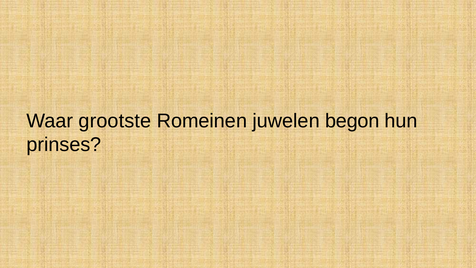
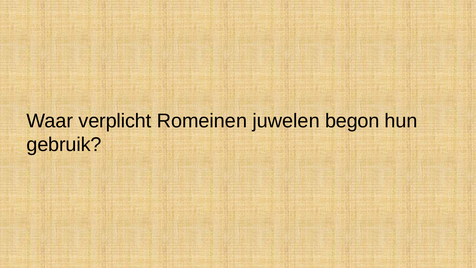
grootste: grootste -> verplicht (115, 121)
prinses: prinses -> gebruik (64, 145)
